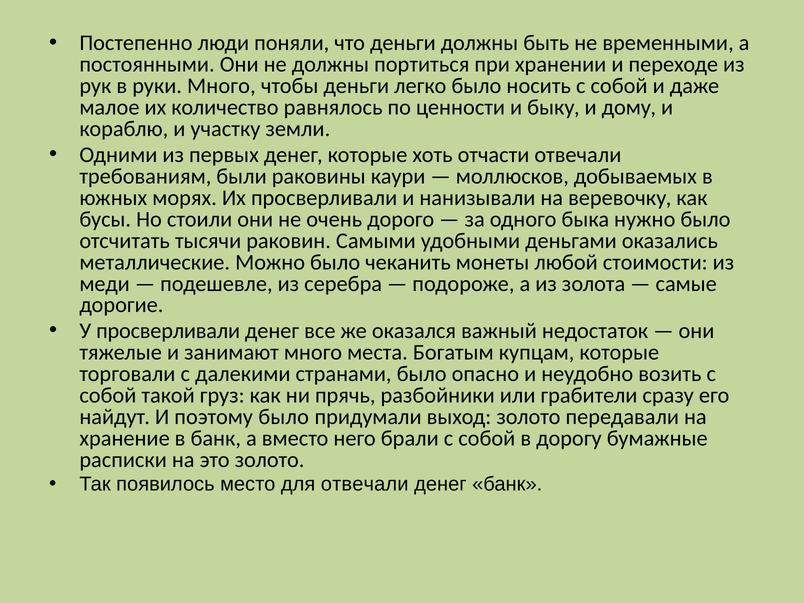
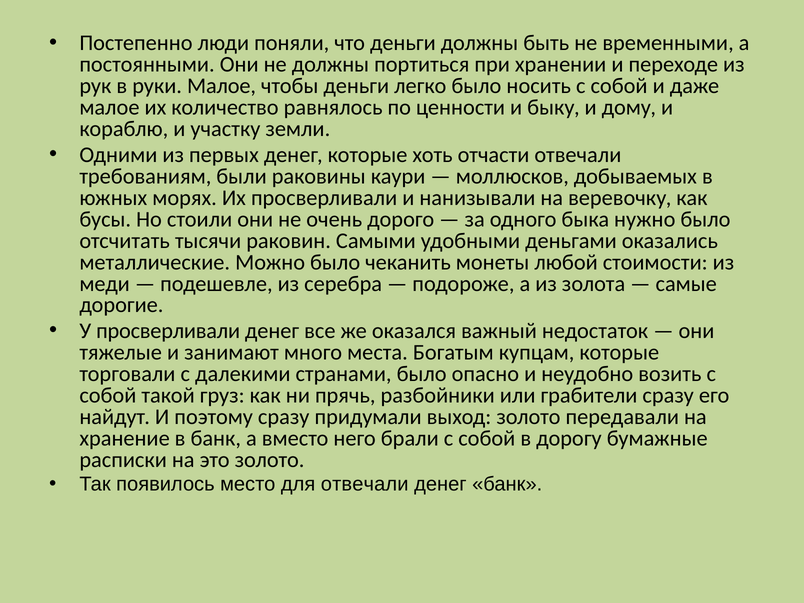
руки Много: Много -> Малое (222, 86)
поэтому было: было -> сразу (284, 417)
